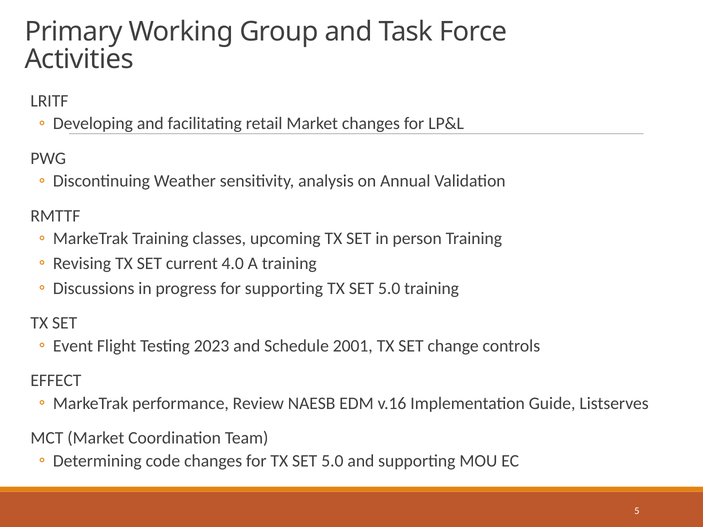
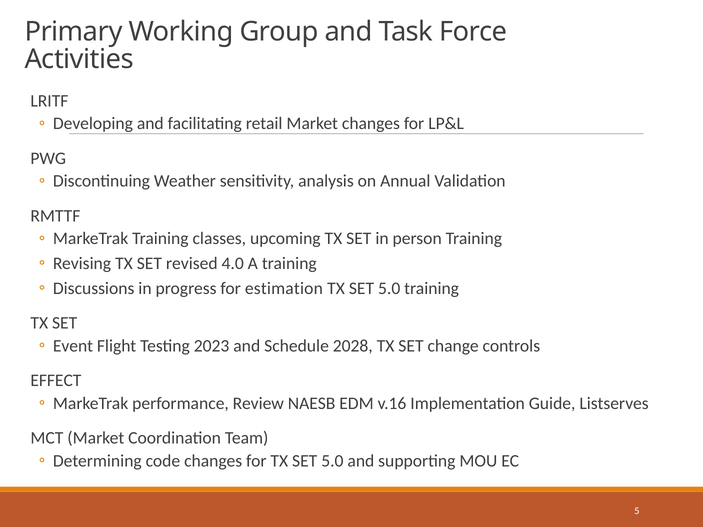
current: current -> revised (192, 264)
for supporting: supporting -> estimation (284, 288)
2001: 2001 -> 2028 (353, 346)
